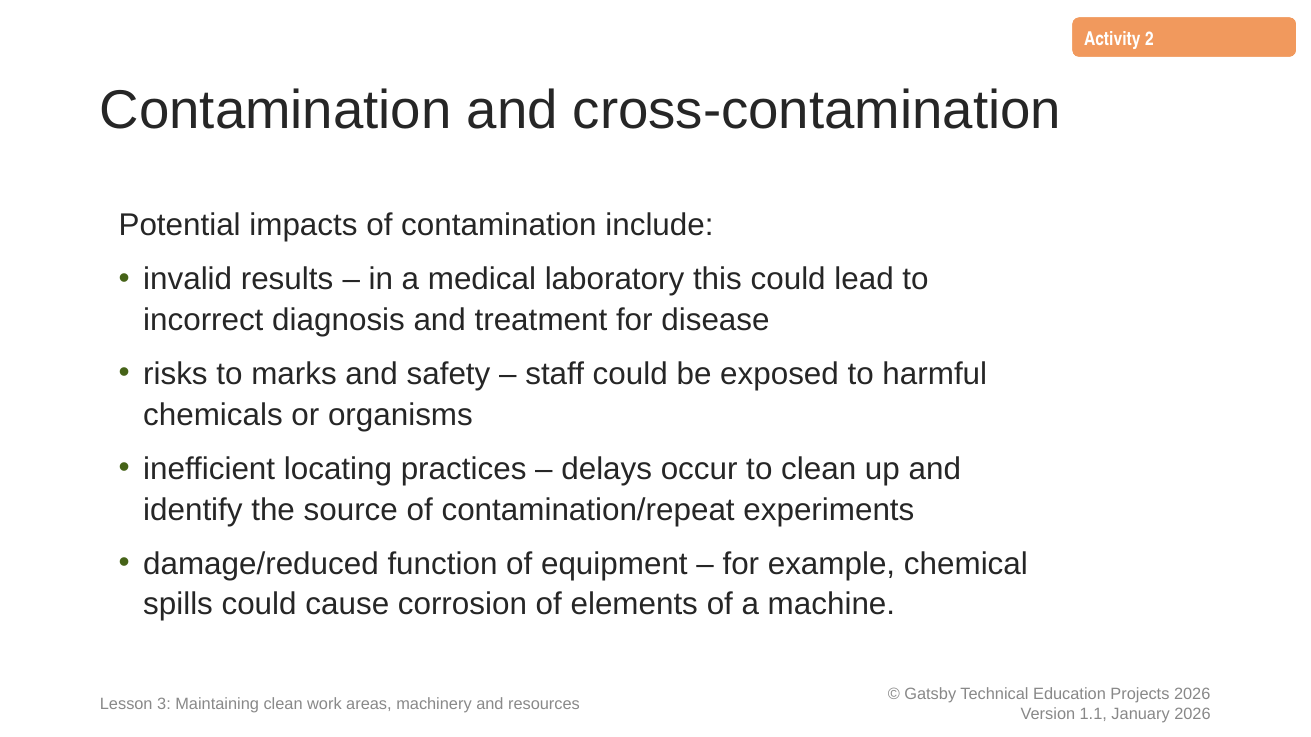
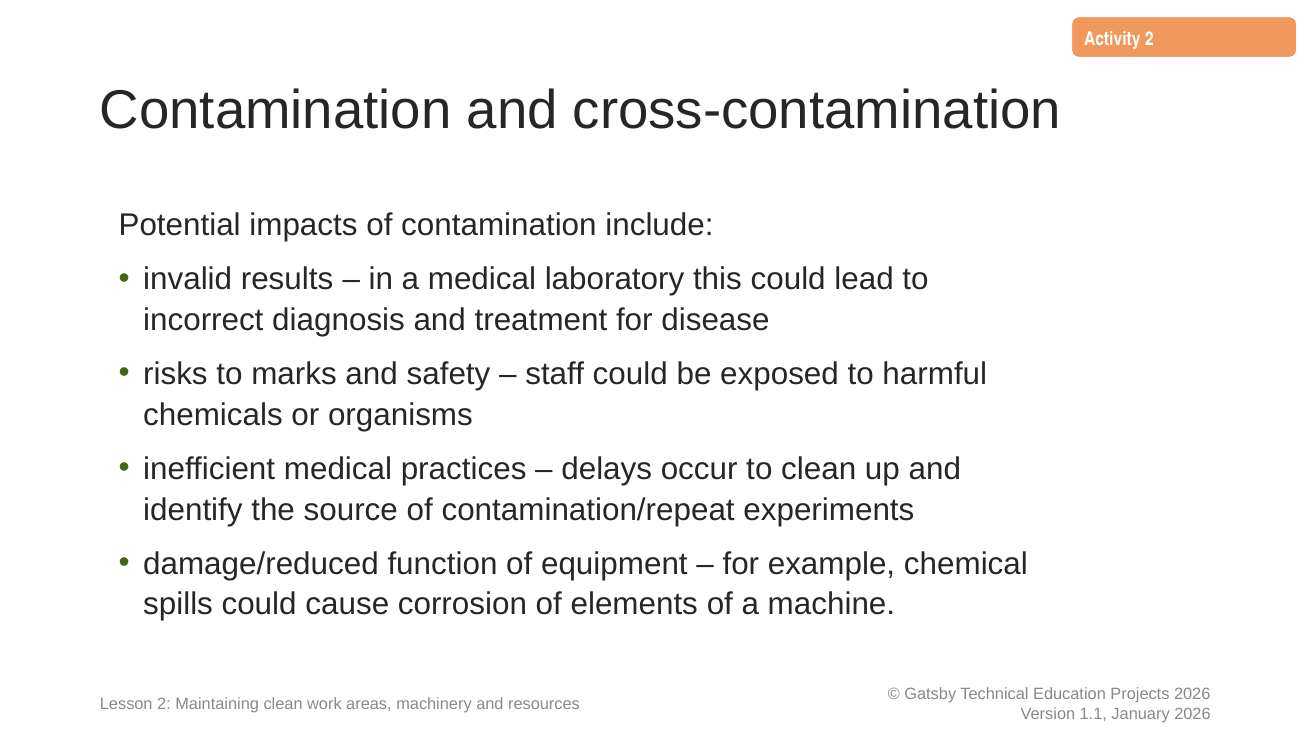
inefficient locating: locating -> medical (338, 469)
Lesson 3: 3 -> 2 (164, 705)
